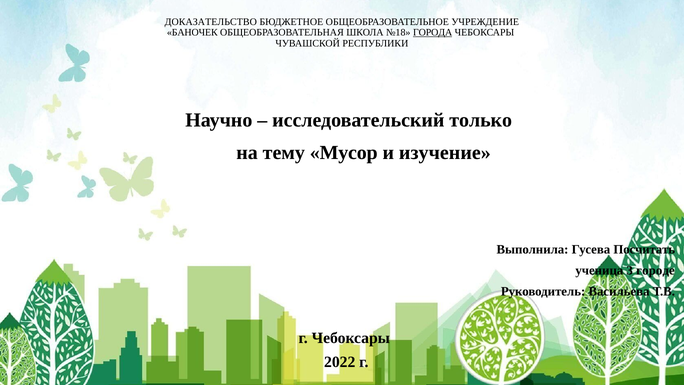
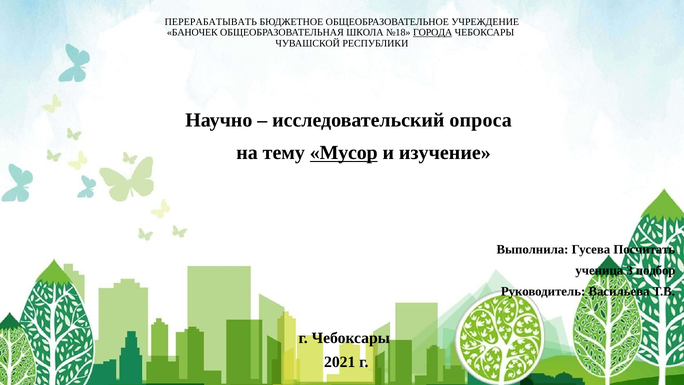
ДОКАЗАТЕЛЬСТВО: ДОКАЗАТЕЛЬСТВО -> ПЕРЕРАБАТЫВАТЬ (211, 22)
только: только -> опроса (481, 120)
Мусор underline: none -> present (344, 153)
городе: городе -> подбор (656, 270)
2022: 2022 -> 2021 (340, 362)
